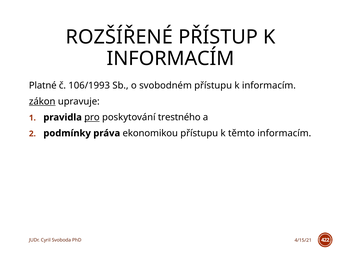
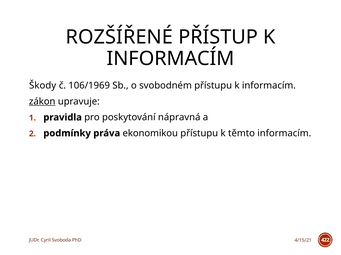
Platné: Platné -> Škody (43, 86)
106/1993: 106/1993 -> 106/1969 (89, 86)
pro underline: present -> none (92, 118)
trestného: trestného -> nápravná (179, 118)
